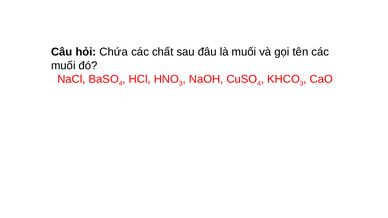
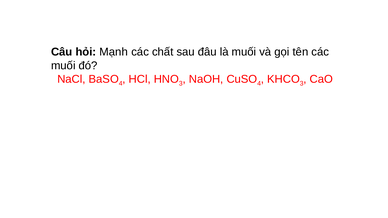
Chứa: Chứa -> Mạnh (114, 52)
